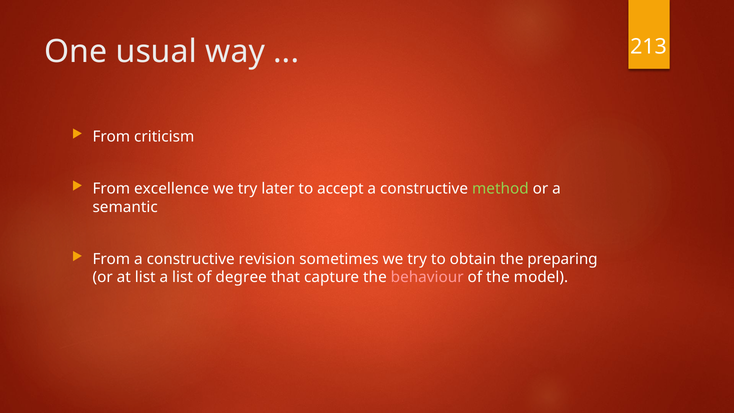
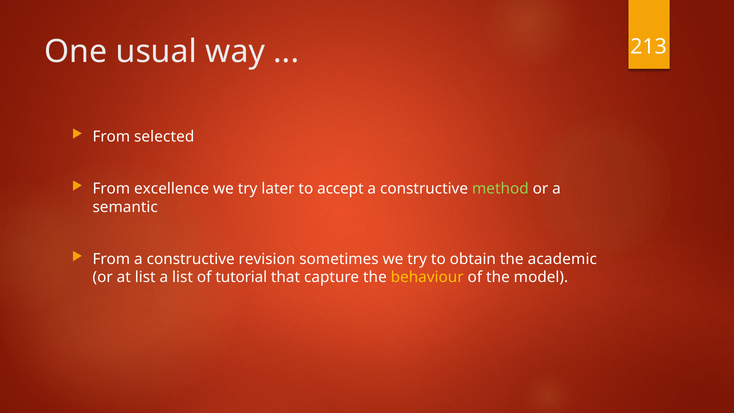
criticism: criticism -> selected (164, 137)
preparing: preparing -> academic (562, 259)
degree: degree -> tutorial (241, 277)
behaviour colour: pink -> yellow (427, 277)
